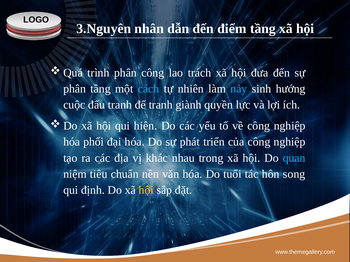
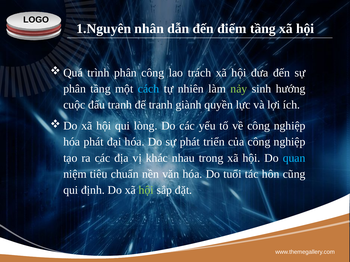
3.Nguyên: 3.Nguyên -> 1.Nguyên (104, 29)
nảy colour: light blue -> light green (239, 89)
hiện: hiện -> lòng (146, 126)
hóa phối: phối -> phát (94, 142)
song: song -> cũng (294, 174)
hội colour: yellow -> light green (146, 190)
